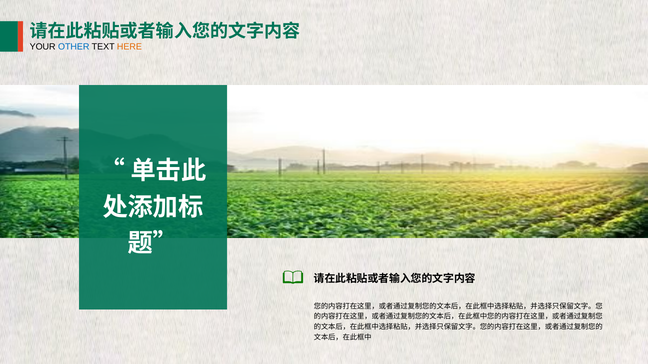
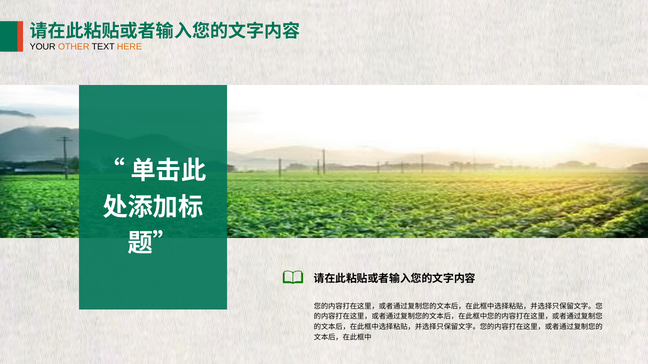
OTHER colour: blue -> orange (74, 47)
